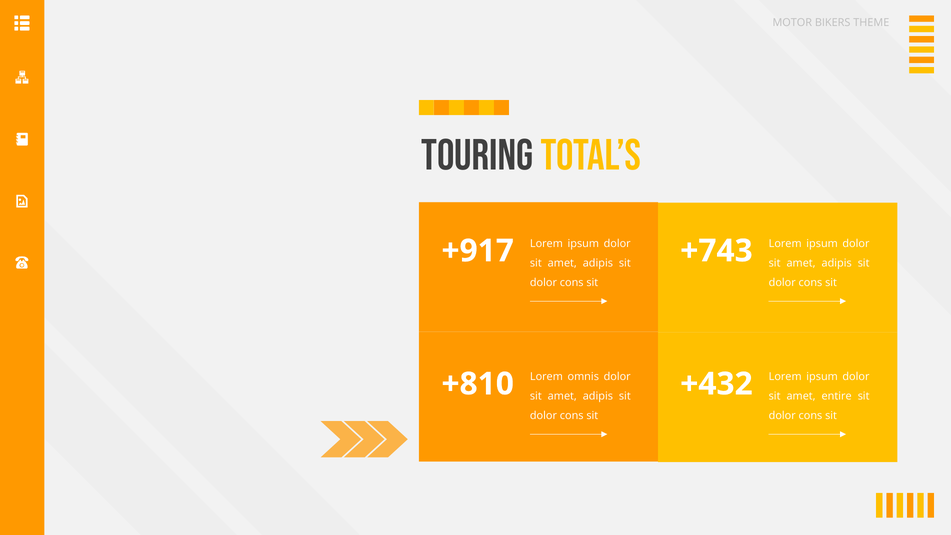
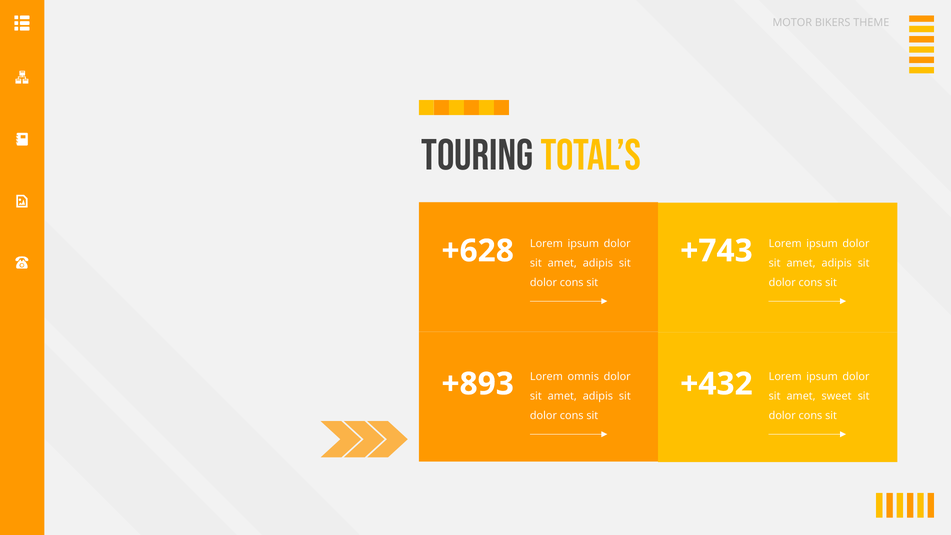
+917: +917 -> +628 (478, 251)
+810: +810 -> +893 (478, 384)
entire: entire -> sweet (837, 396)
